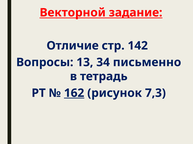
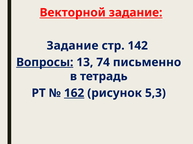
Отличие: Отличие -> Задание (72, 46)
Вопросы underline: none -> present (45, 63)
34: 34 -> 74 (103, 63)
7,3: 7,3 -> 5,3 (155, 93)
